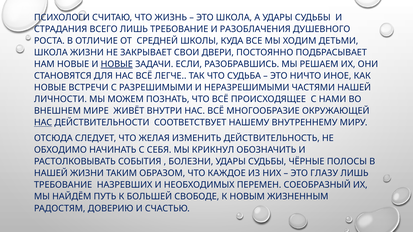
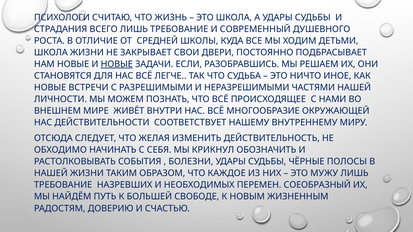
РАЗОБЛАЧЕНИЯ: РАЗОБЛАЧЕНИЯ -> СОВРЕМЕННЫЙ (255, 29)
НАС underline: present -> none (43, 123)
ГЛАЗУ: ГЛАЗУ -> МУЖУ (324, 174)
